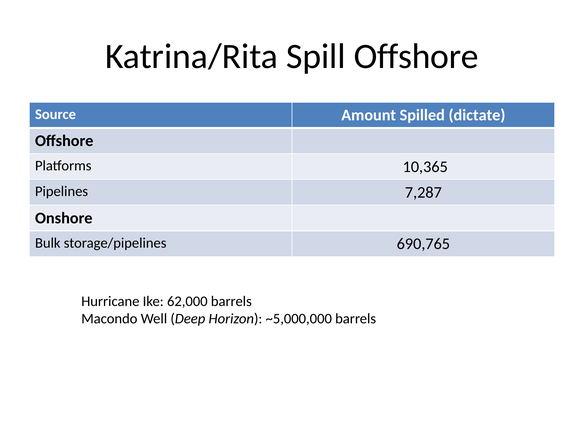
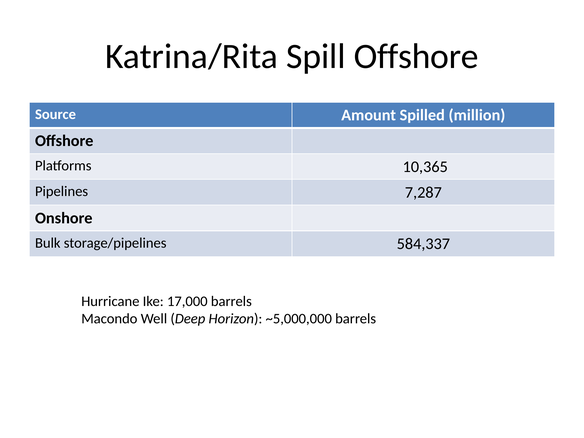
dictate: dictate -> million (477, 115)
690,765: 690,765 -> 584,337 (423, 244)
62,000: 62,000 -> 17,000 (187, 301)
